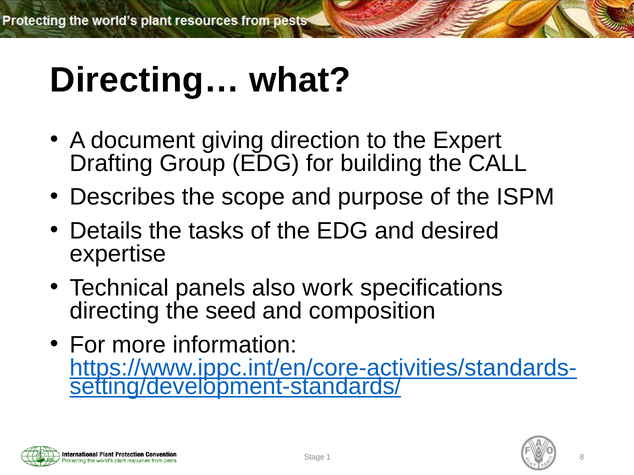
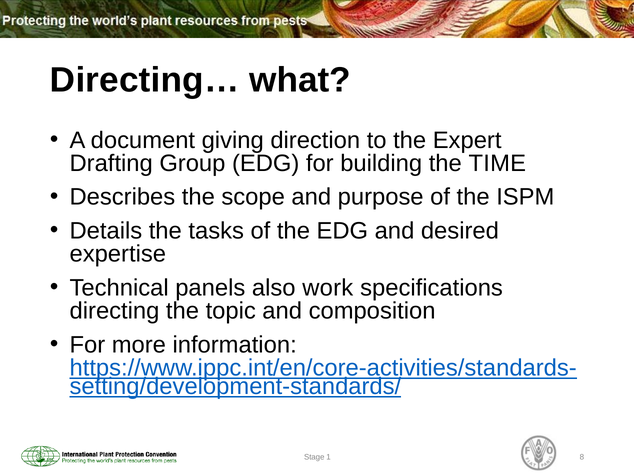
CALL: CALL -> TIME (497, 164)
seed: seed -> topic (231, 311)
